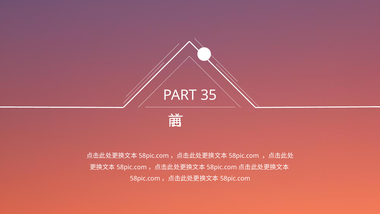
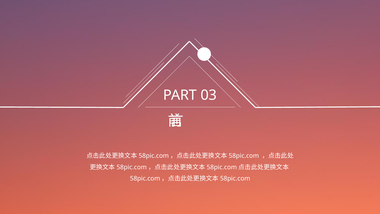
35: 35 -> 03 (209, 95)
